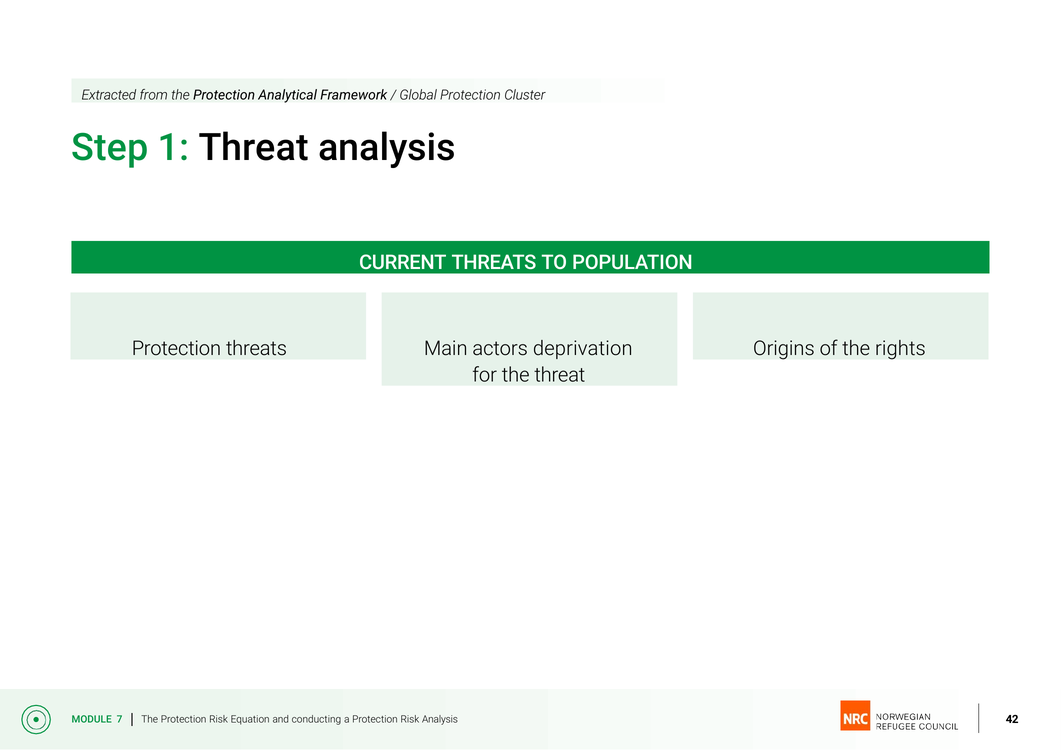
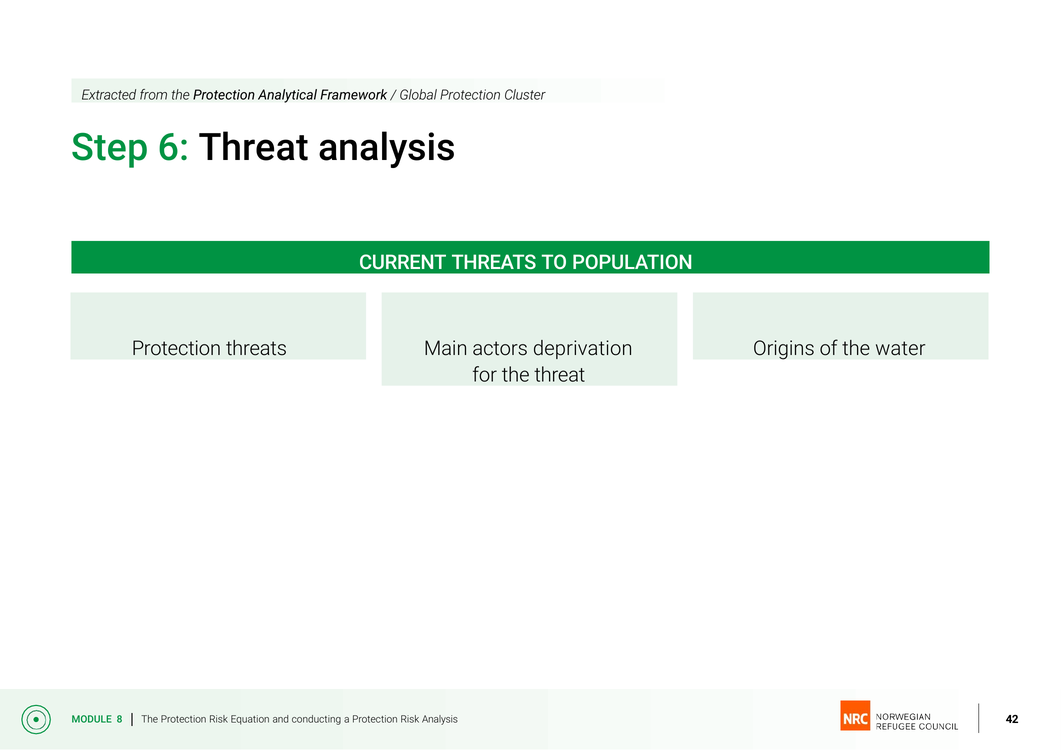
1: 1 -> 6 (174, 148)
rights: rights -> water (900, 349)
7: 7 -> 8 (120, 720)
